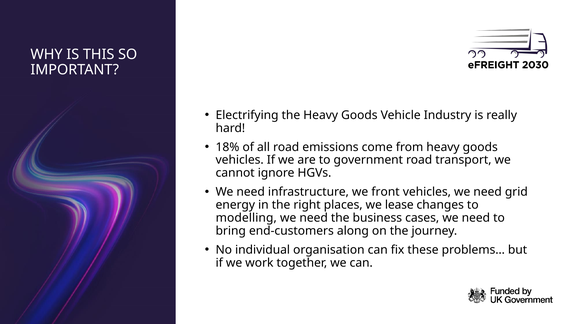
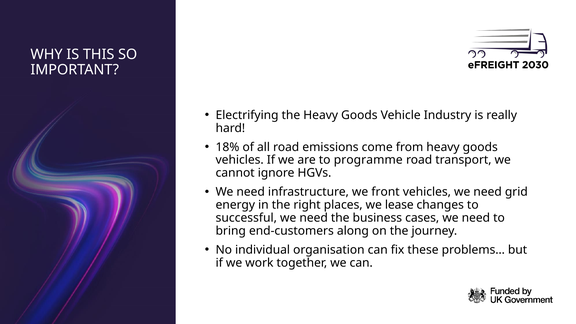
government: government -> programme (368, 160)
modelling: modelling -> successful (246, 218)
